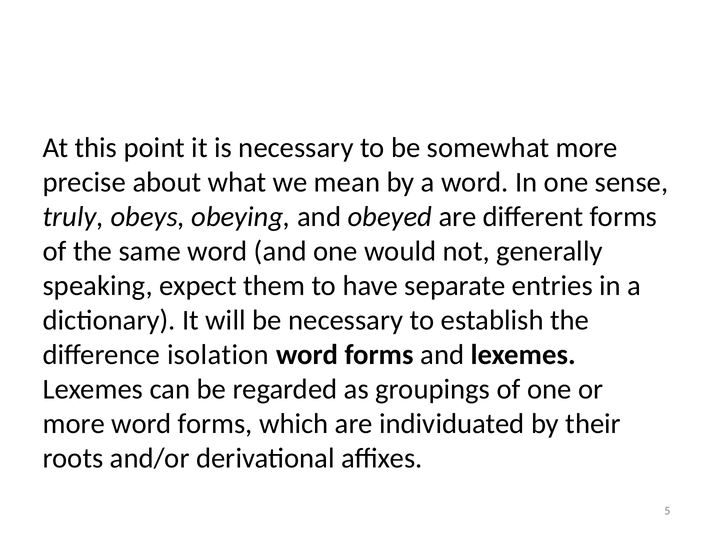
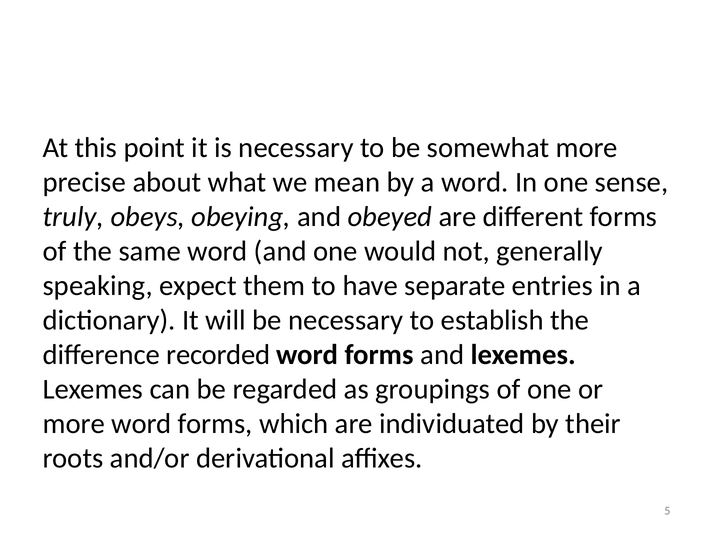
isolation: isolation -> recorded (218, 354)
